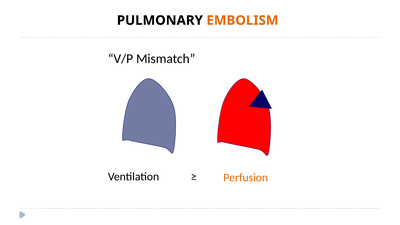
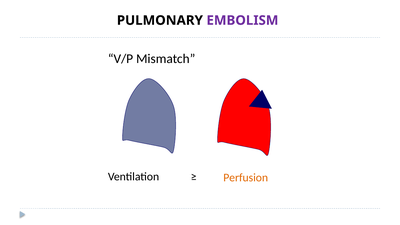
EMBOLISM colour: orange -> purple (242, 20)
